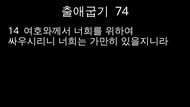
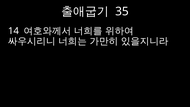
74: 74 -> 35 (122, 11)
